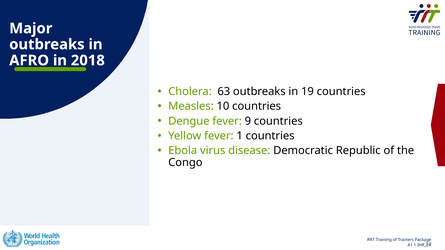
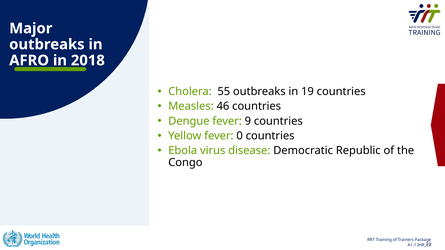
63: 63 -> 55 (224, 92)
Measles 10: 10 -> 46 (223, 106)
1: 1 -> 0 (240, 136)
